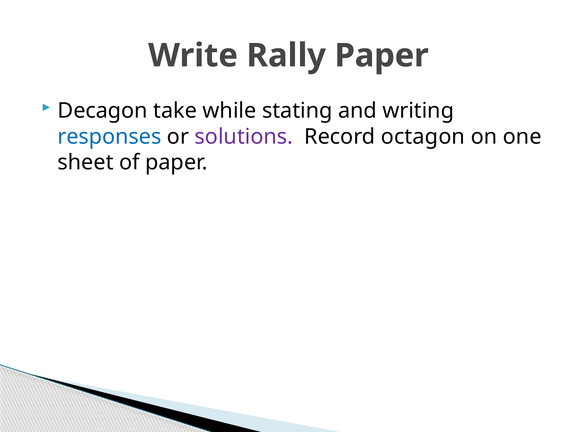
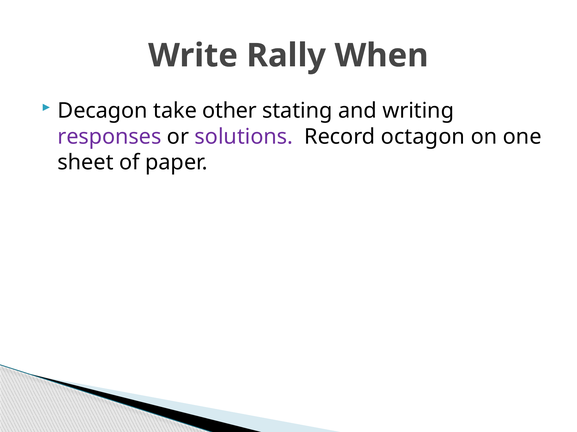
Rally Paper: Paper -> When (382, 56)
while: while -> other (230, 111)
responses colour: blue -> purple (110, 137)
